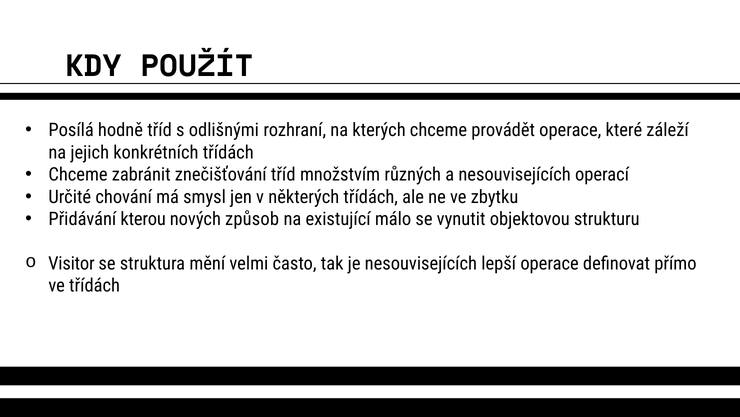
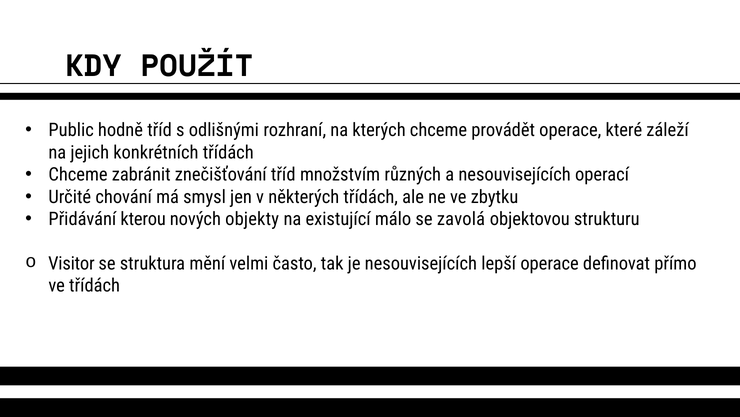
Posílá: Posílá -> Public (71, 130)
způsob: způsob -> objekty (252, 219)
vynutit: vynutit -> zavolá (461, 219)
